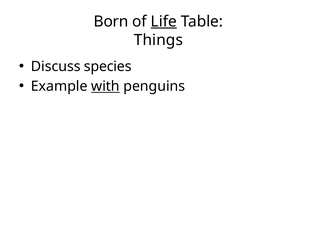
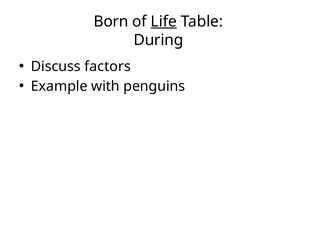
Things: Things -> During (158, 40)
species: species -> factors (108, 67)
with underline: present -> none (105, 86)
